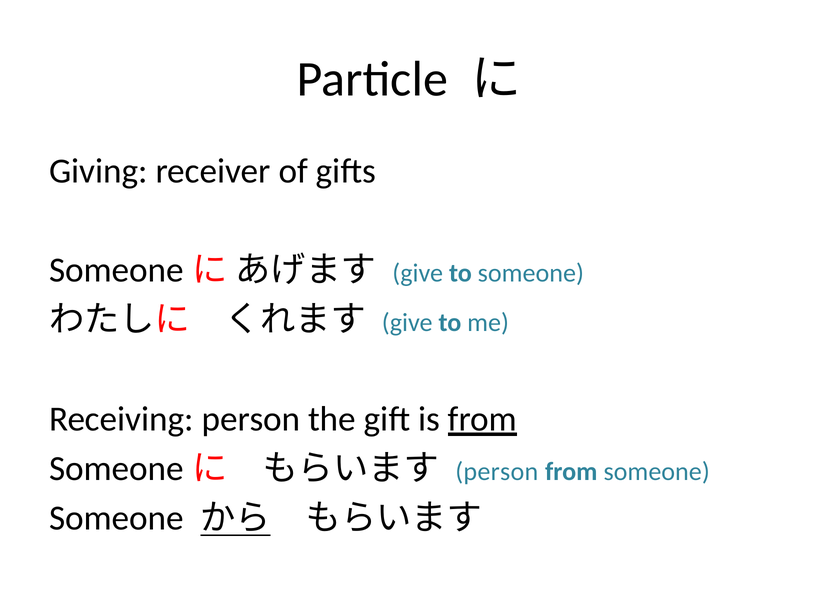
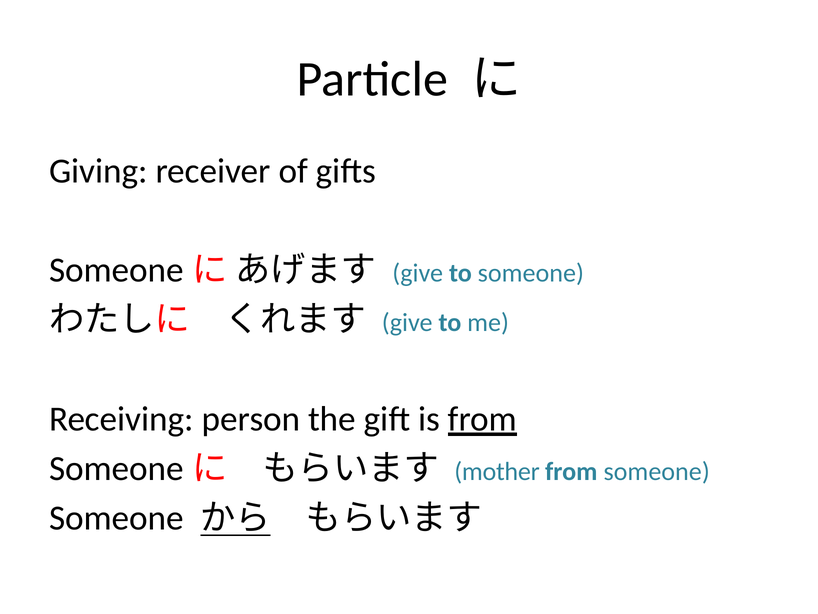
person: person -> mother (497, 471)
